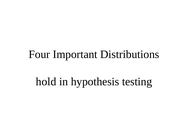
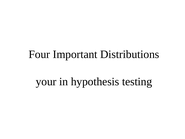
hold: hold -> your (46, 81)
